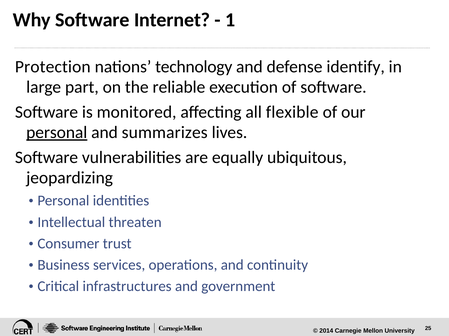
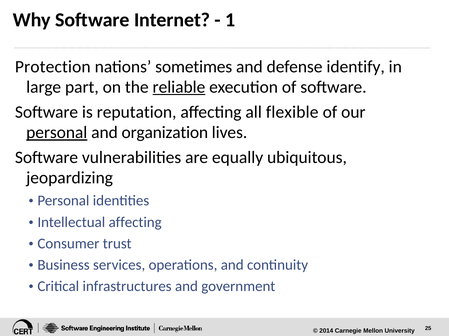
technology: technology -> sometimes (194, 67)
reliable underline: none -> present (179, 87)
monitored: monitored -> reputation (137, 112)
summarizes: summarizes -> organization (165, 133)
Intellectual threaten: threaten -> affecting (135, 223)
